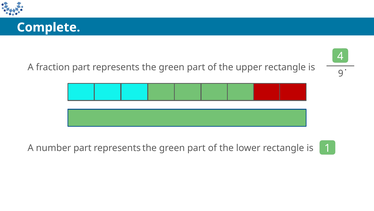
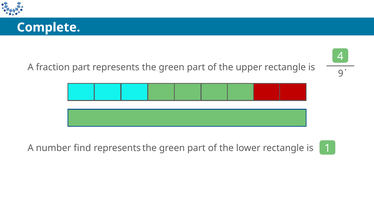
number part: part -> find (82, 148)
